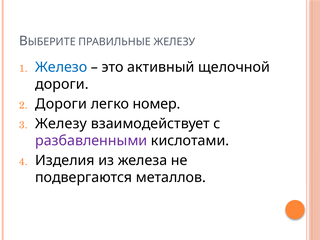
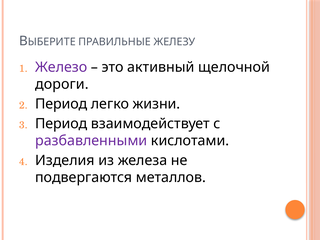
Железо colour: blue -> purple (61, 67)
Дороги: Дороги -> Период (61, 104)
номер: номер -> жизни (156, 104)
Железу: Железу -> Период (61, 124)
